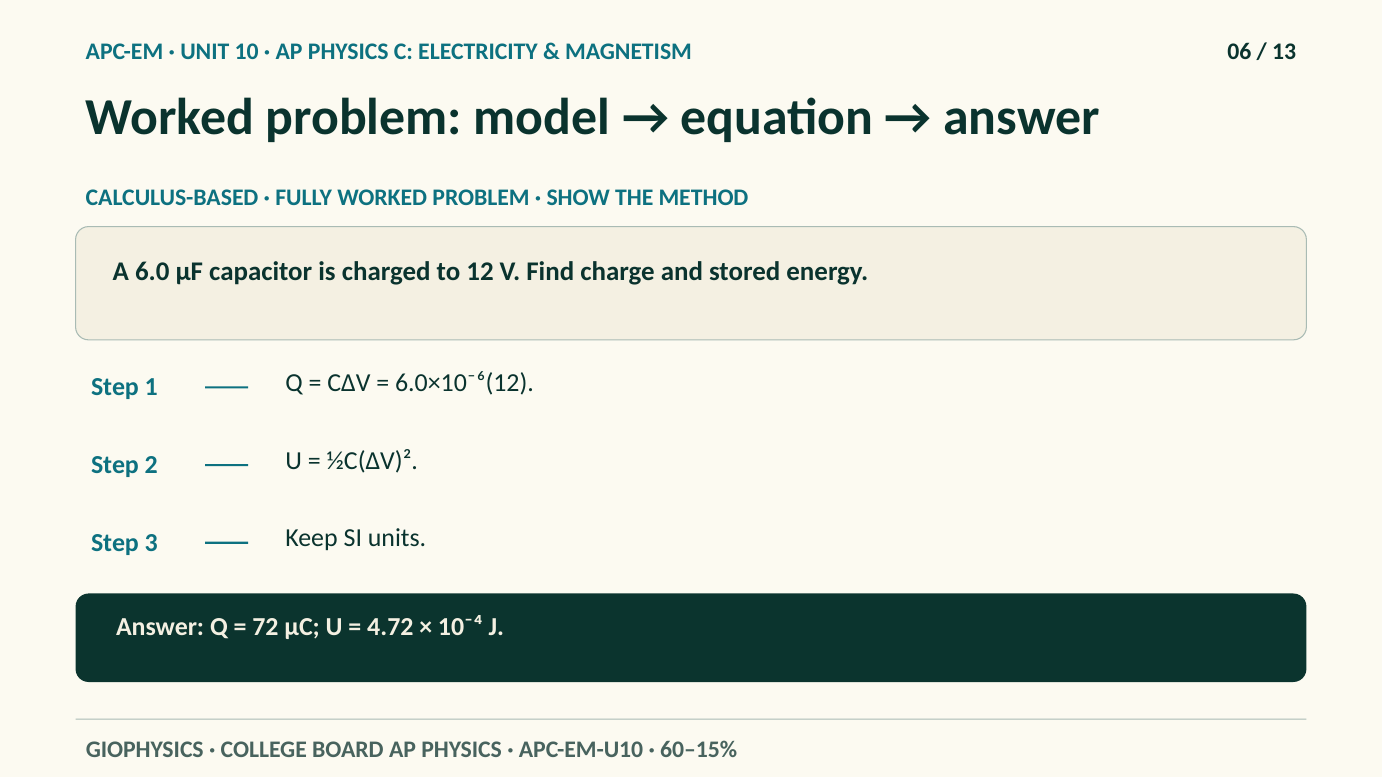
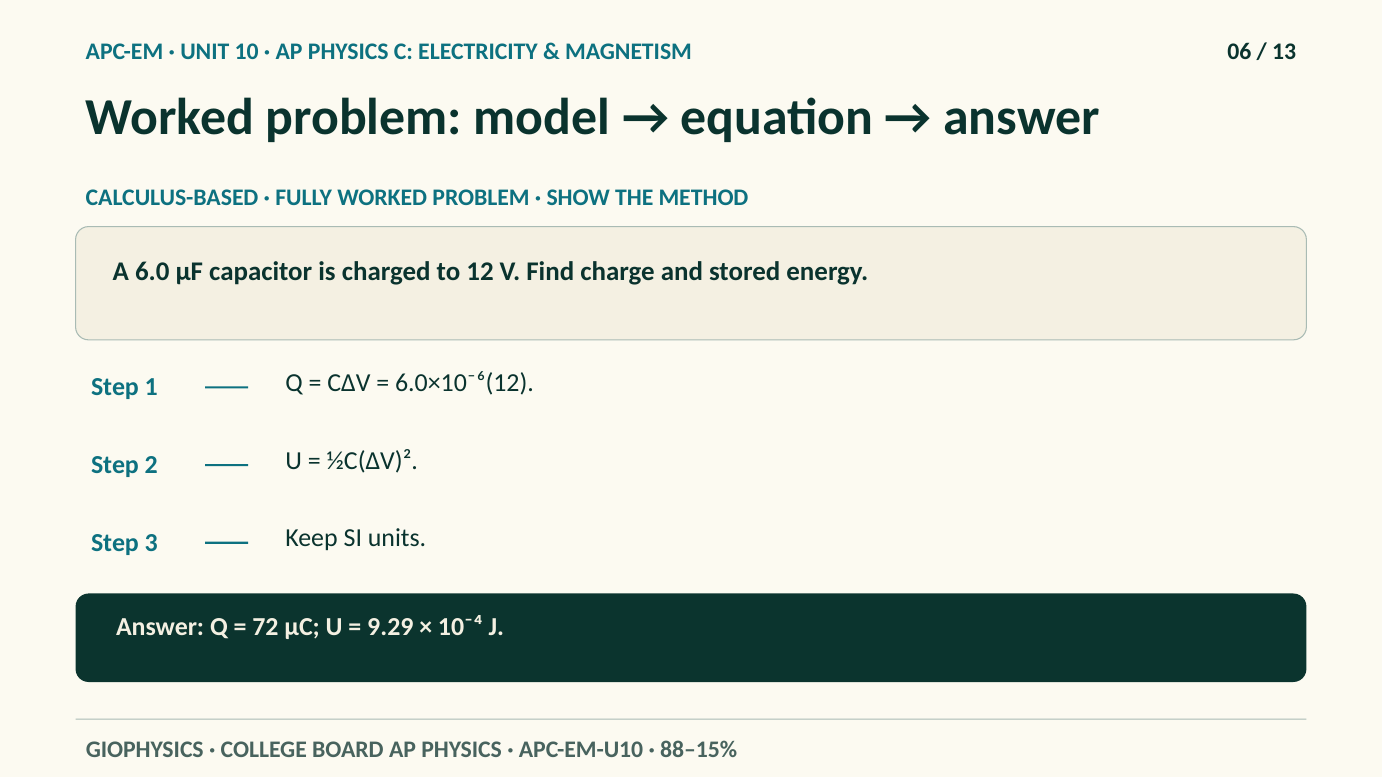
4.72: 4.72 -> 9.29 (390, 627)
60–15%: 60–15% -> 88–15% (699, 750)
